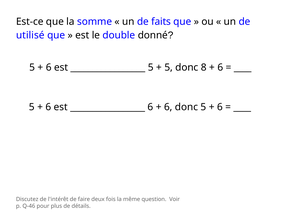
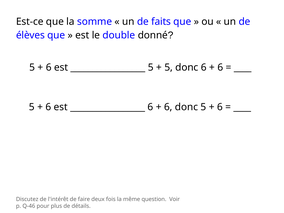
utilisé: utilisé -> élèves (30, 35)
donc 8: 8 -> 6 (204, 67)
